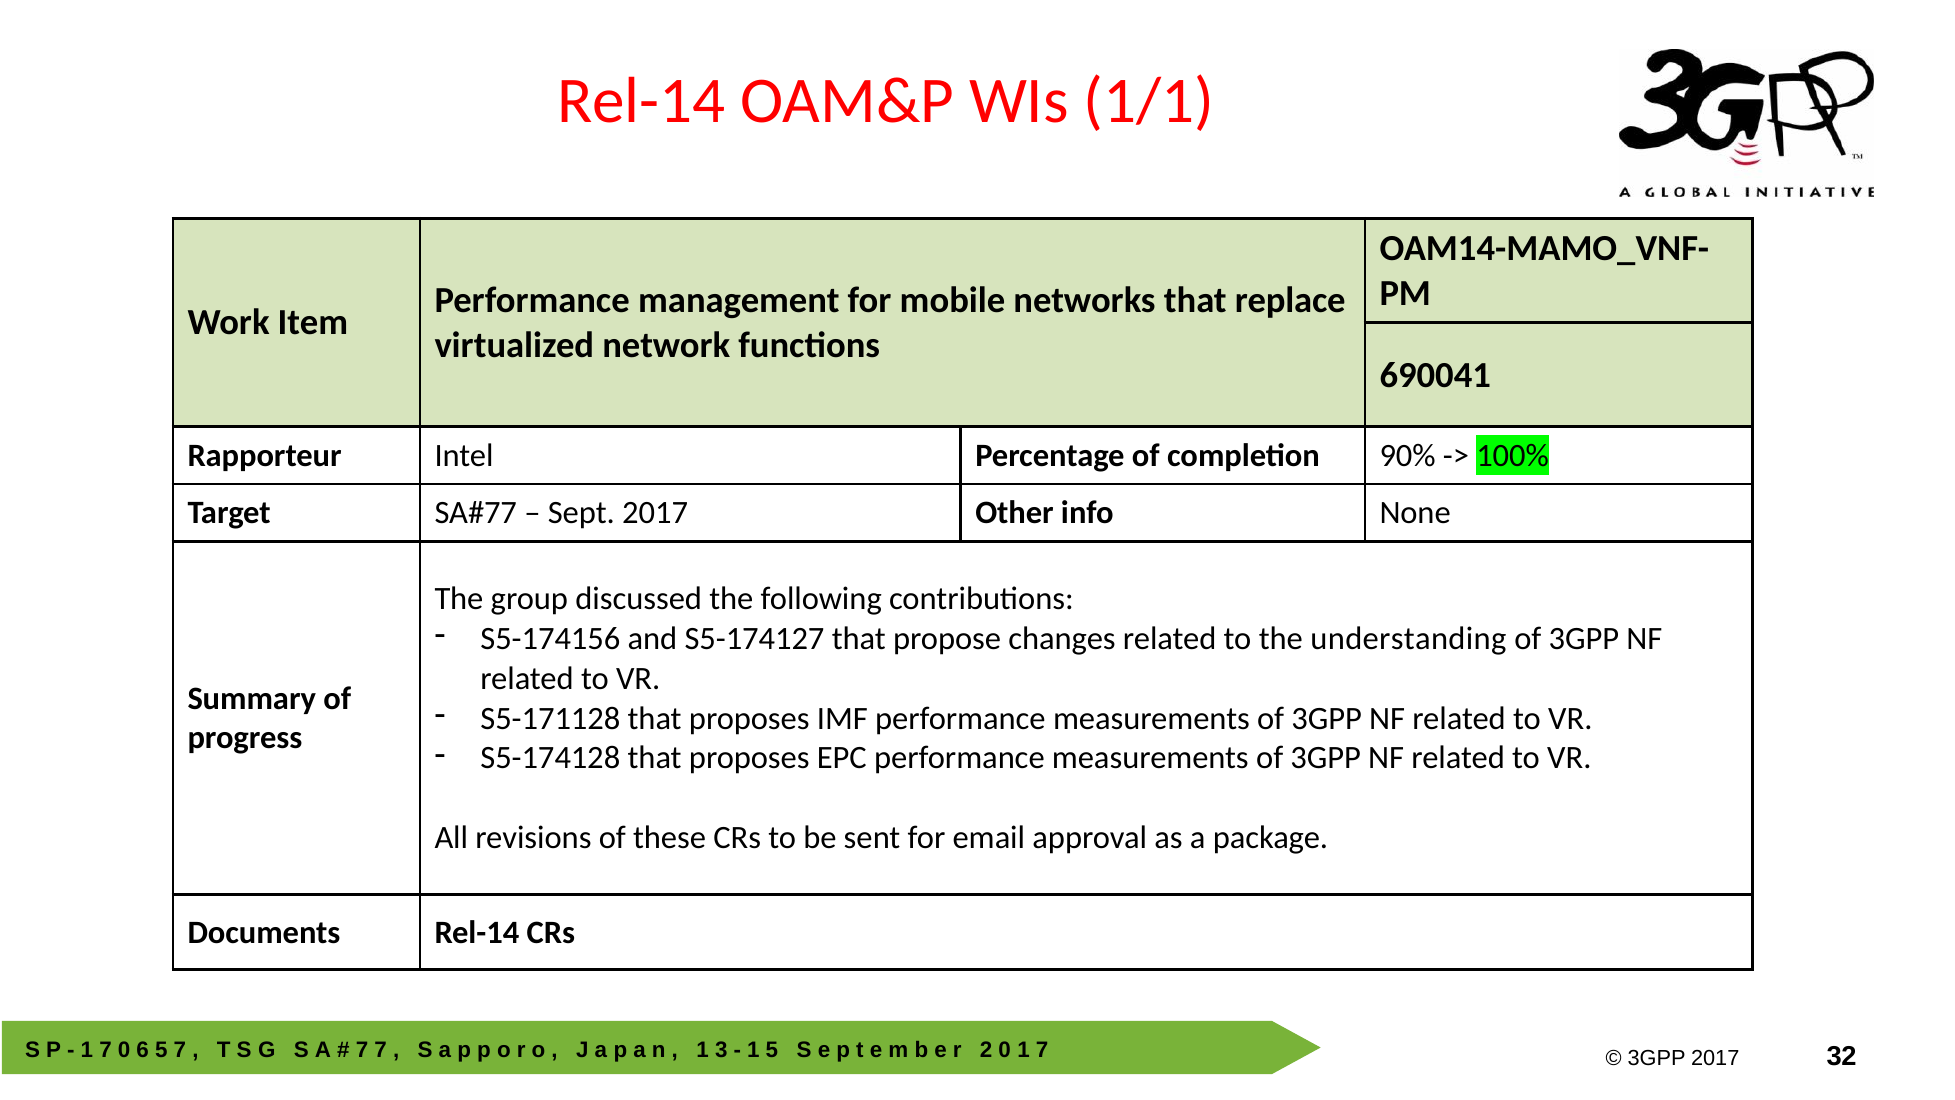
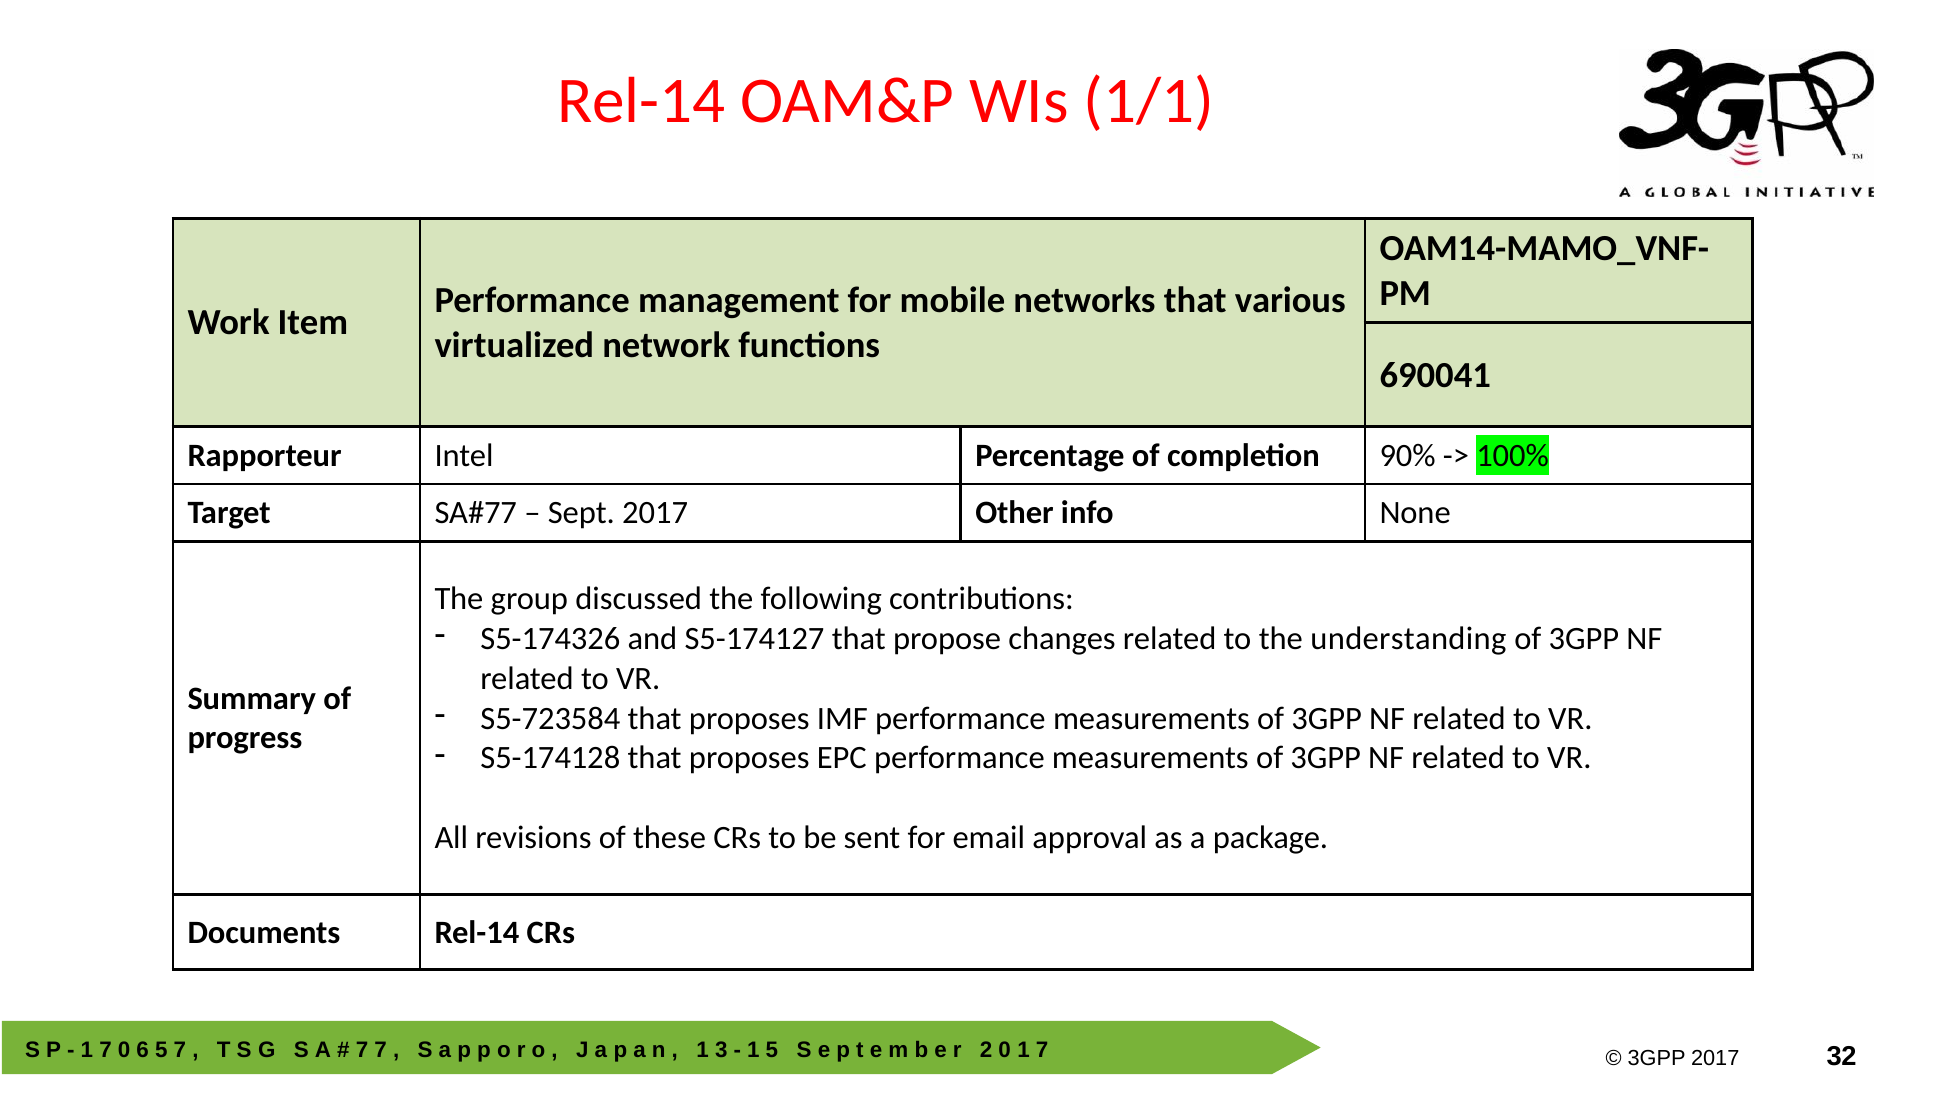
replace: replace -> various (1290, 300)
S5-174156: S5-174156 -> S5-174326 (550, 638)
S5-171128: S5-171128 -> S5-723584 (550, 718)
